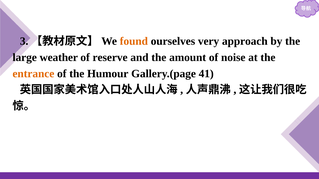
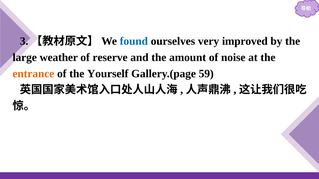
found colour: orange -> blue (134, 41)
approach: approach -> improved (245, 41)
Humour: Humour -> Yourself (108, 74)
41: 41 -> 59 (206, 74)
